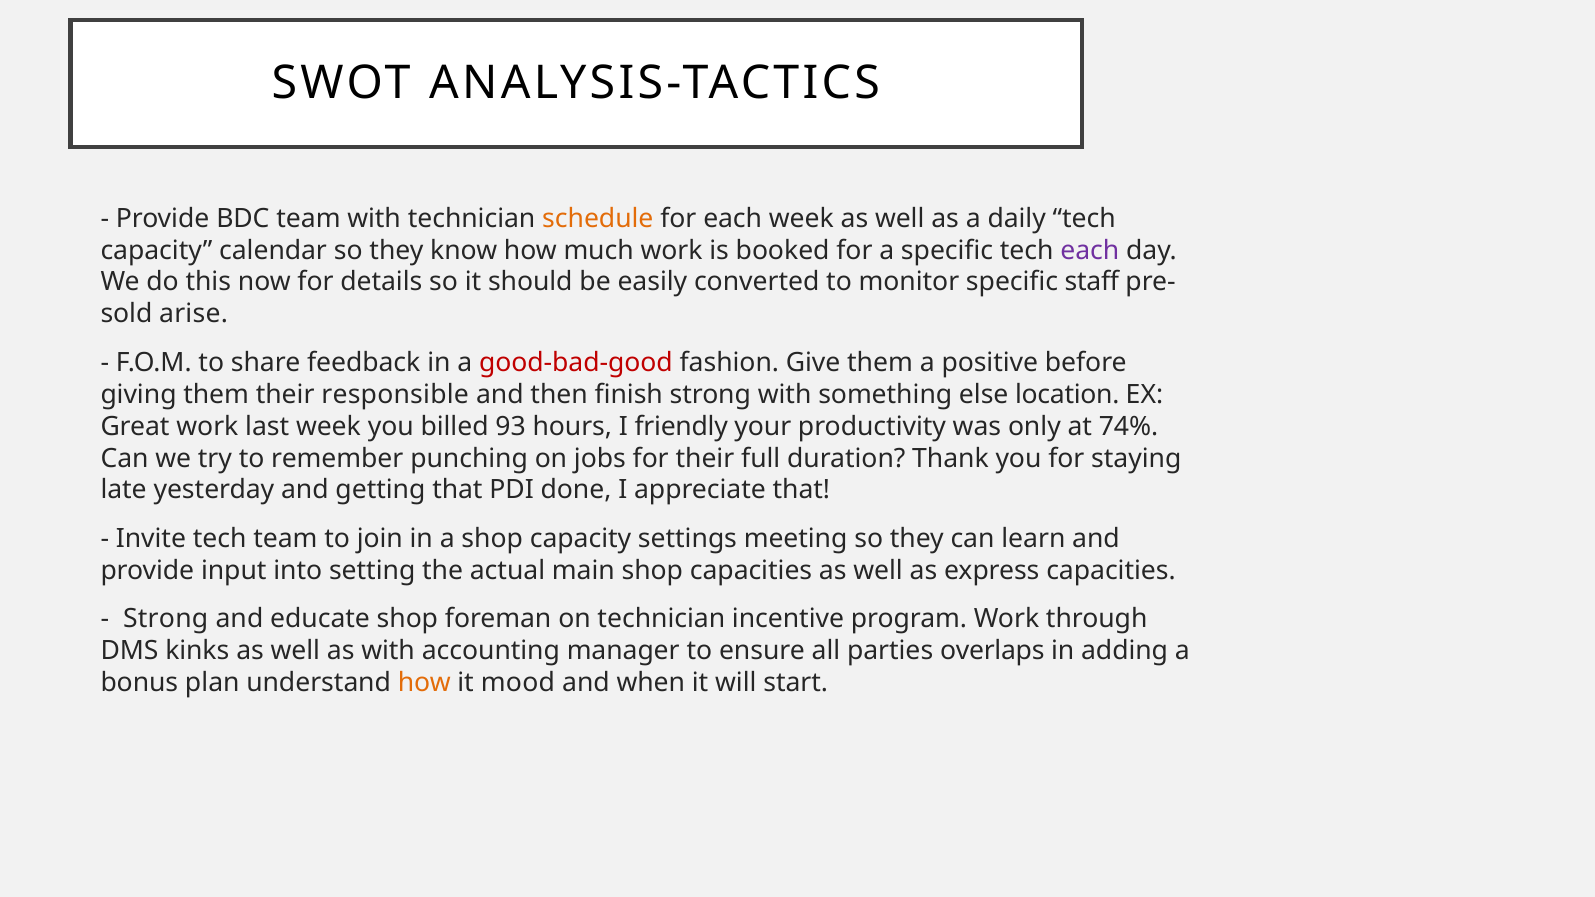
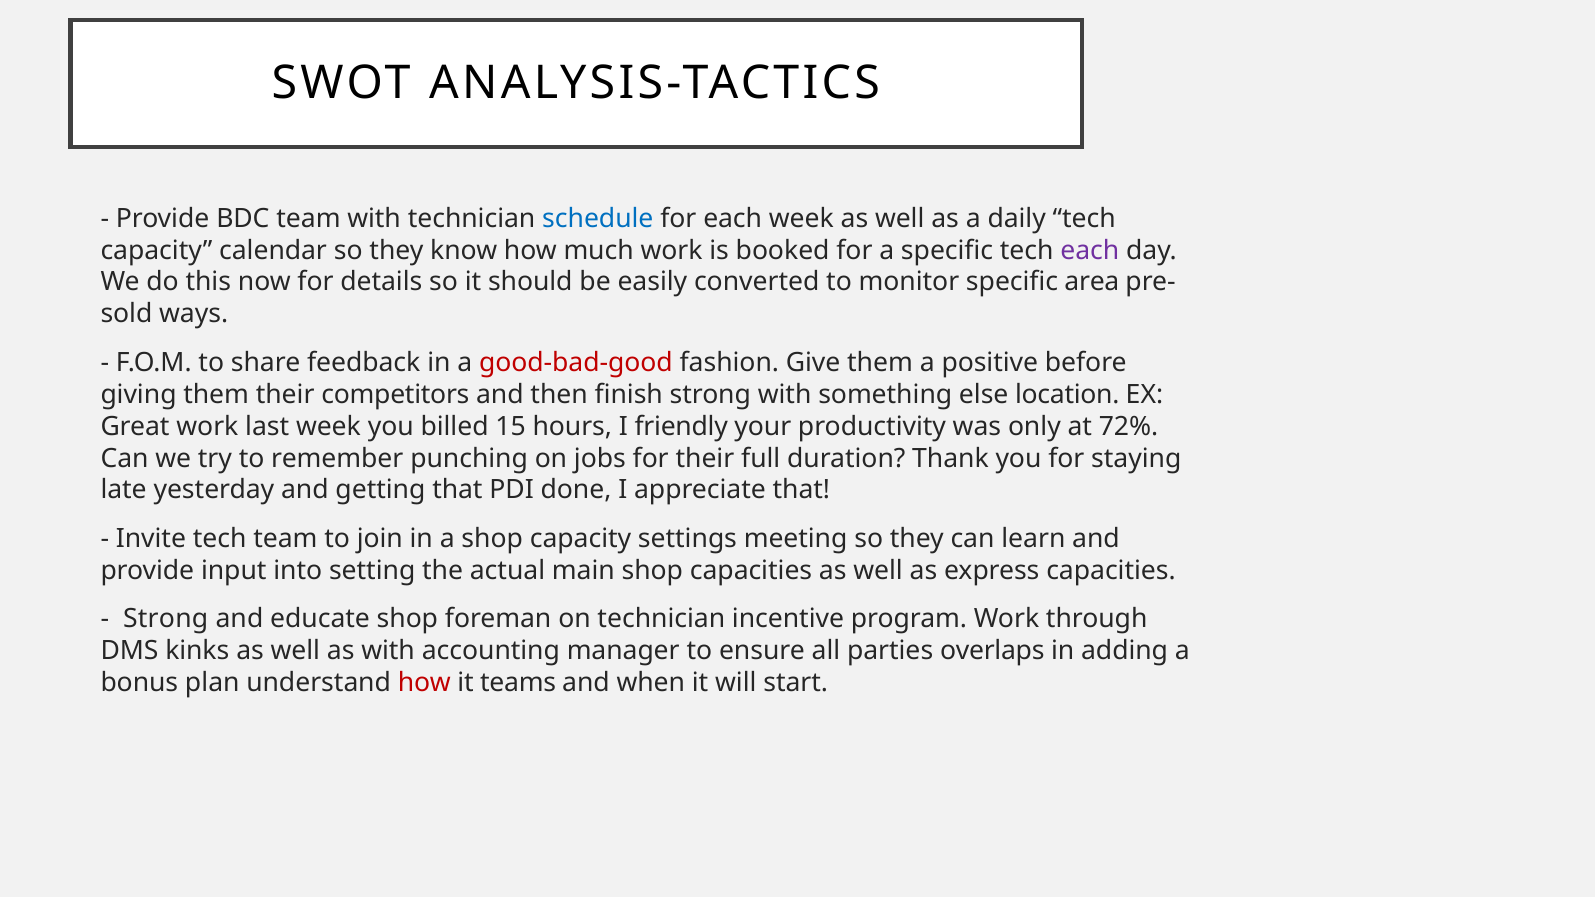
schedule colour: orange -> blue (598, 219)
staff: staff -> area (1092, 282)
arise: arise -> ways (194, 314)
responsible: responsible -> competitors (395, 395)
93: 93 -> 15 (511, 426)
74%: 74% -> 72% (1129, 426)
how colour: orange -> red (424, 683)
mood: mood -> teams (518, 683)
